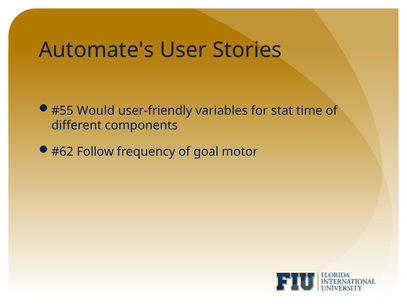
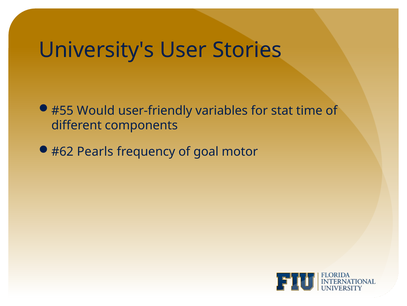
Automate's: Automate's -> University's (97, 50)
Follow: Follow -> Pearls (95, 151)
